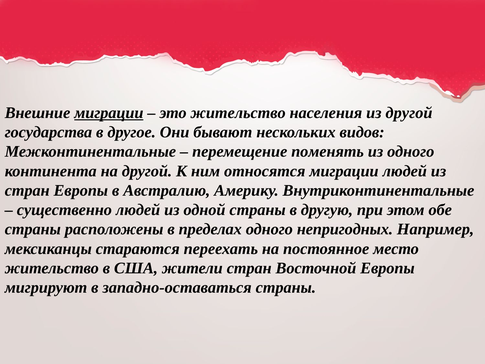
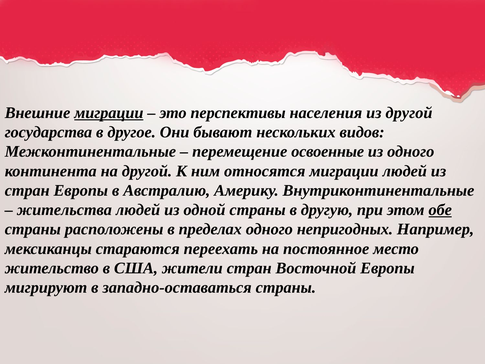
это жительство: жительство -> перспективы (238, 113)
поменять: поменять -> освоенные (328, 152)
существенно: существенно -> жительства (64, 210)
обе underline: none -> present (440, 210)
